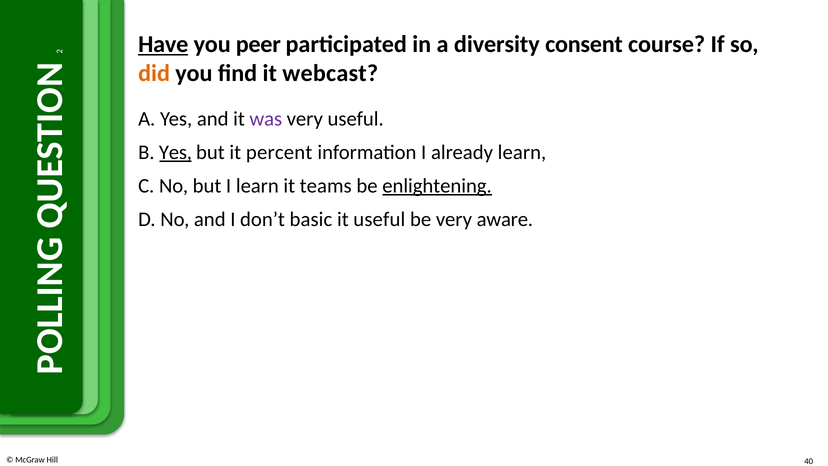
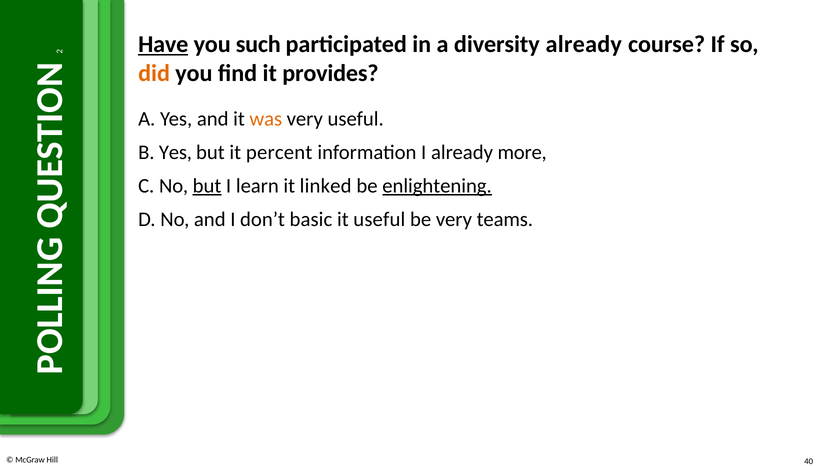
peer: peer -> such (258, 44)
diversity consent: consent -> already (584, 44)
webcast: webcast -> provides (330, 73)
was colour: purple -> orange (266, 119)
Yes underline: present -> none (175, 152)
already learn: learn -> more (522, 152)
but underline: none -> present (207, 186)
teams: teams -> linked (326, 186)
aware: aware -> teams (505, 219)
